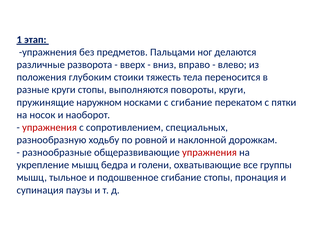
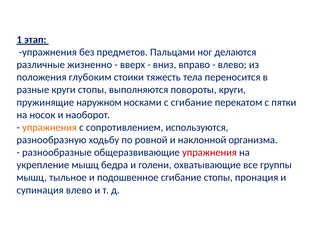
разворота: разворота -> жизненно (90, 65)
упражнения colour: red -> orange (50, 127)
специальных: специальных -> используются (197, 127)
дорожкам: дорожкам -> организма (253, 140)
супинация паузы: паузы -> влево (79, 190)
